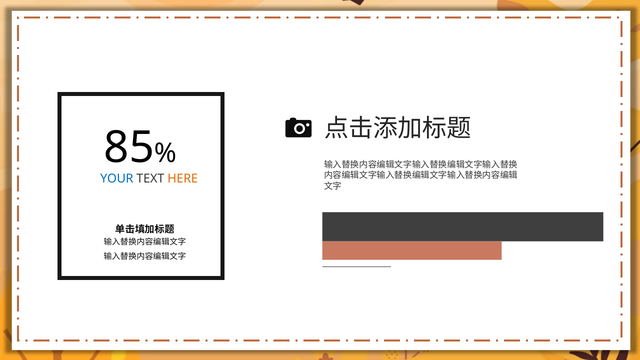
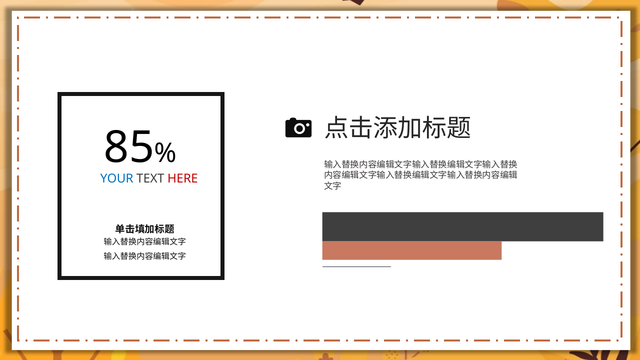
HERE colour: orange -> red (183, 179)
